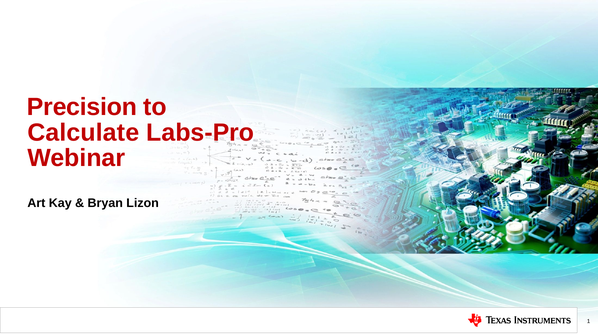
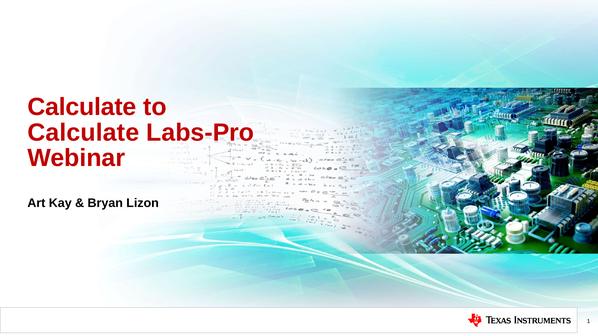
Precision: Precision -> Calculate (82, 107)
